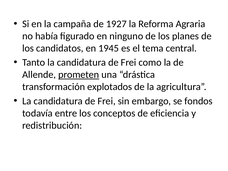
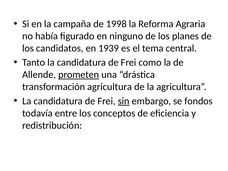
1927: 1927 -> 1998 (116, 24)
1945: 1945 -> 1939 (109, 48)
transformación explotados: explotados -> agricultura (110, 87)
sin underline: none -> present (124, 101)
